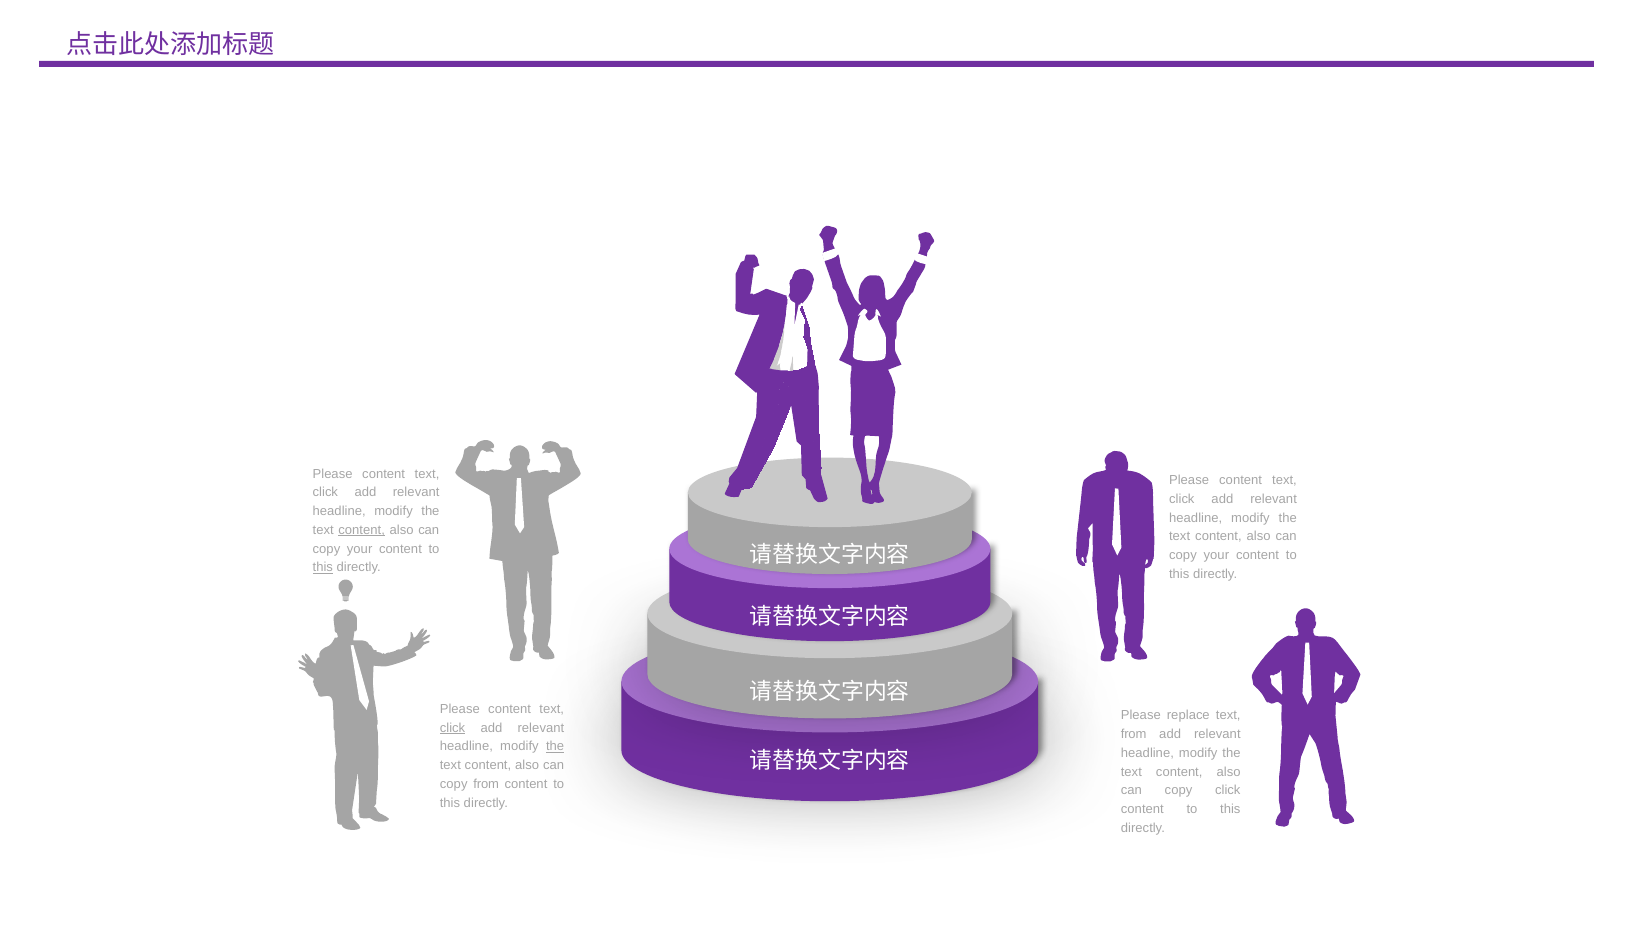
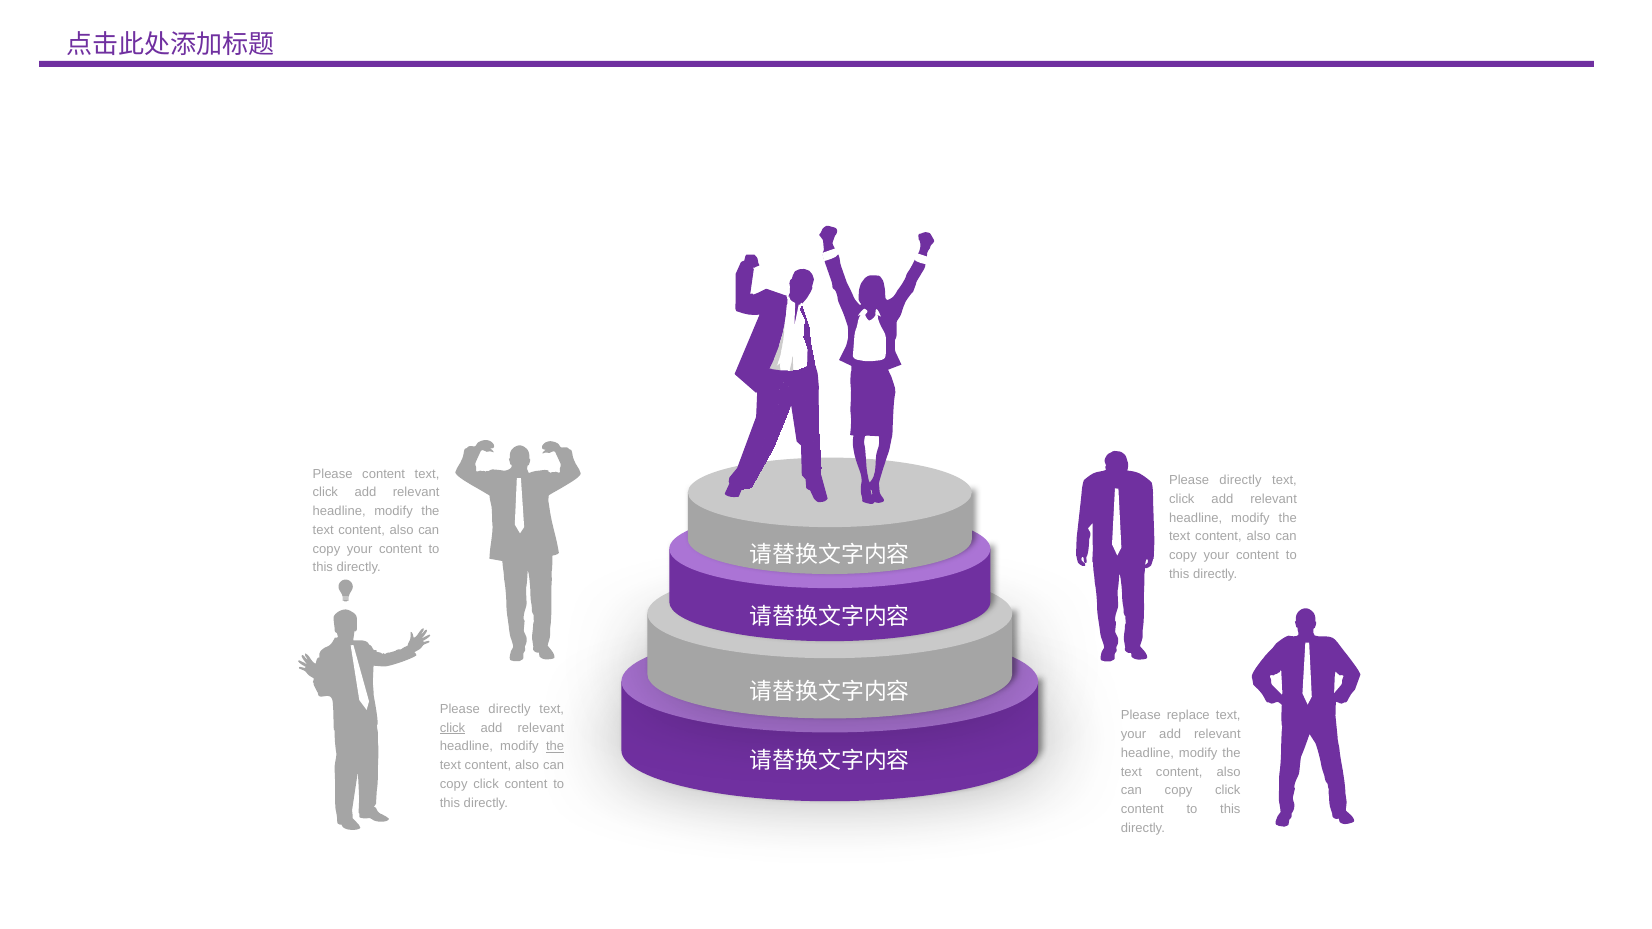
content: content -> directly (1241, 480)
content underline: present -> none (362, 530)
this underline: present -> none (323, 568)
content: content -> directly (510, 709)
from: from -> your (1134, 734)
from: from -> click (486, 784)
